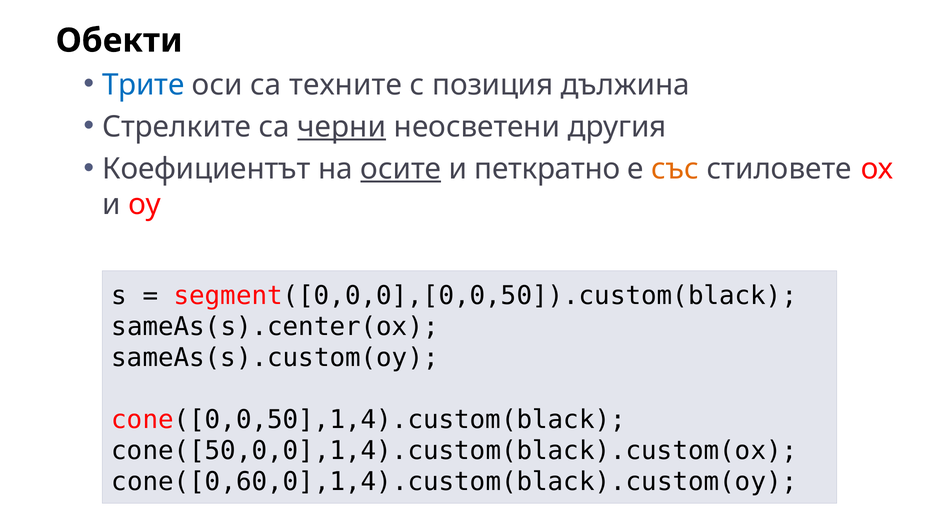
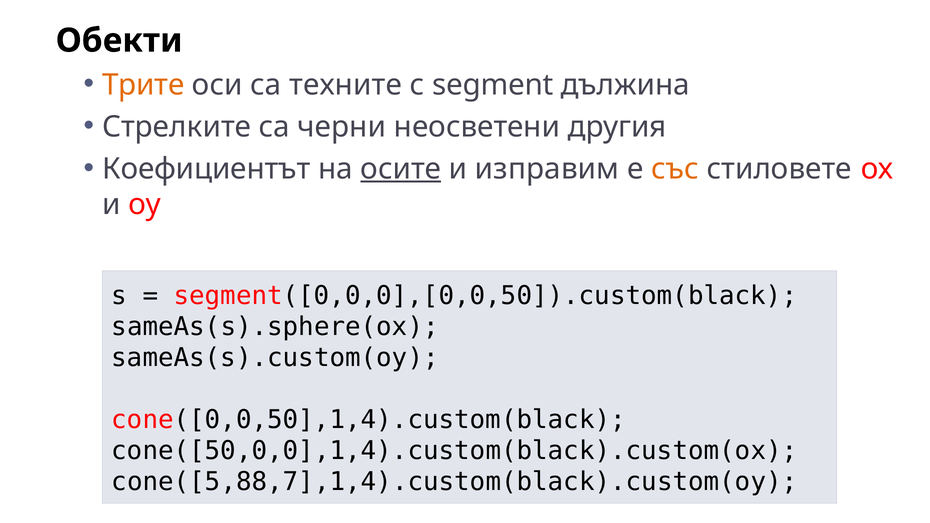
Трите colour: blue -> orange (143, 85)
позиция: позиция -> segment (493, 85)
черни underline: present -> none (342, 127)
петкратно: петкратно -> изправим (547, 169)
sameAs(s).center(ox: sameAs(s).center(ox -> sameAs(s).sphere(ox (275, 327)
cone([0,60,0],1,4).custom(black).custom(oy: cone([0,60,0],1,4).custom(black).custom(oy -> cone([5,88,7],1,4).custom(black).custom(oy (454, 482)
